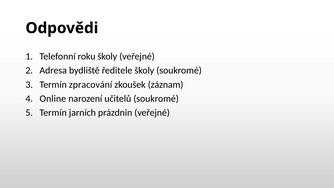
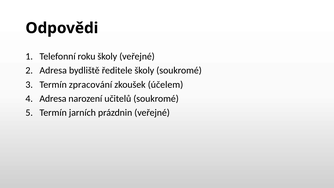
záznam: záznam -> účelem (165, 84)
Online: Online -> Adresa (53, 98)
